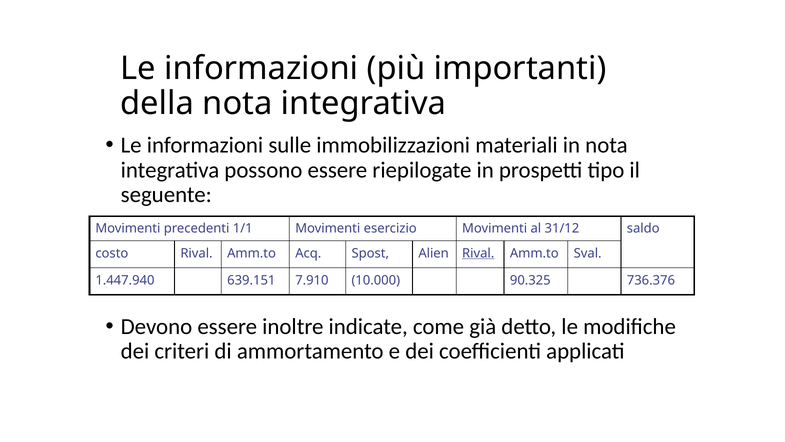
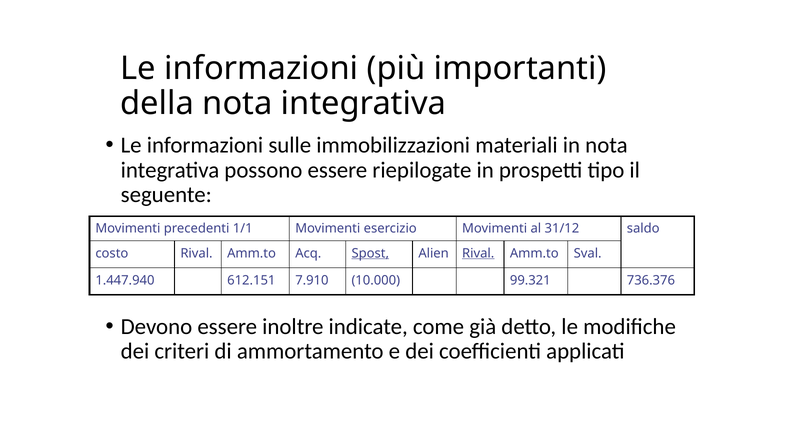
Spost underline: none -> present (370, 253)
639.151: 639.151 -> 612.151 (251, 280)
90.325: 90.325 -> 99.321 (530, 280)
